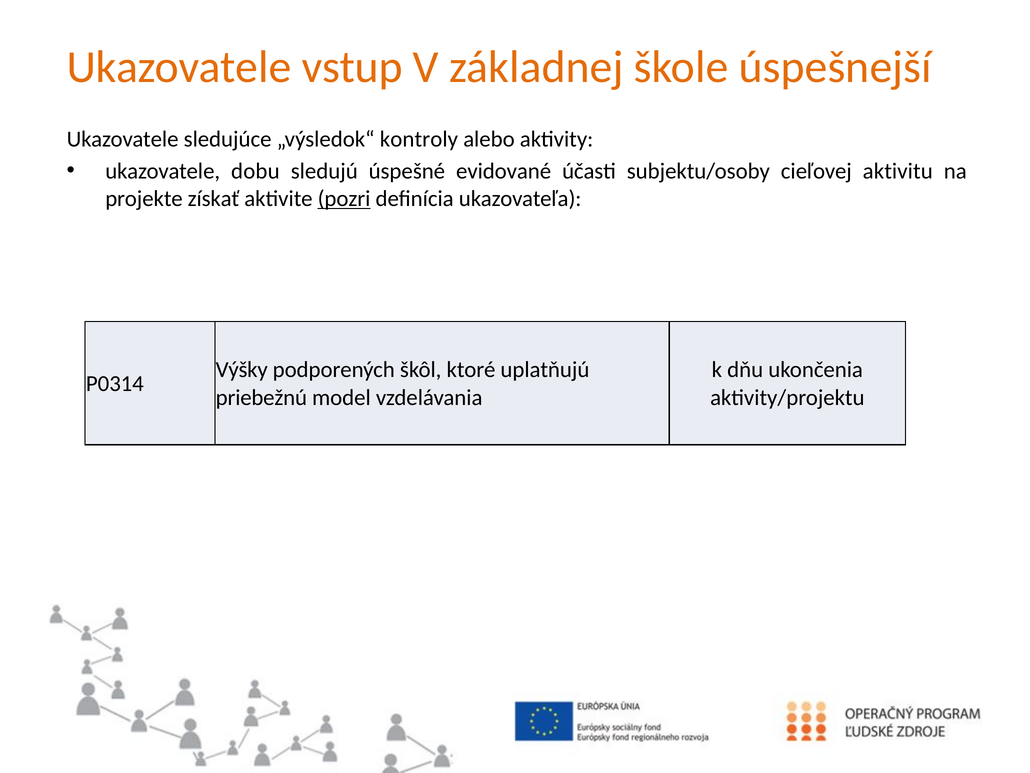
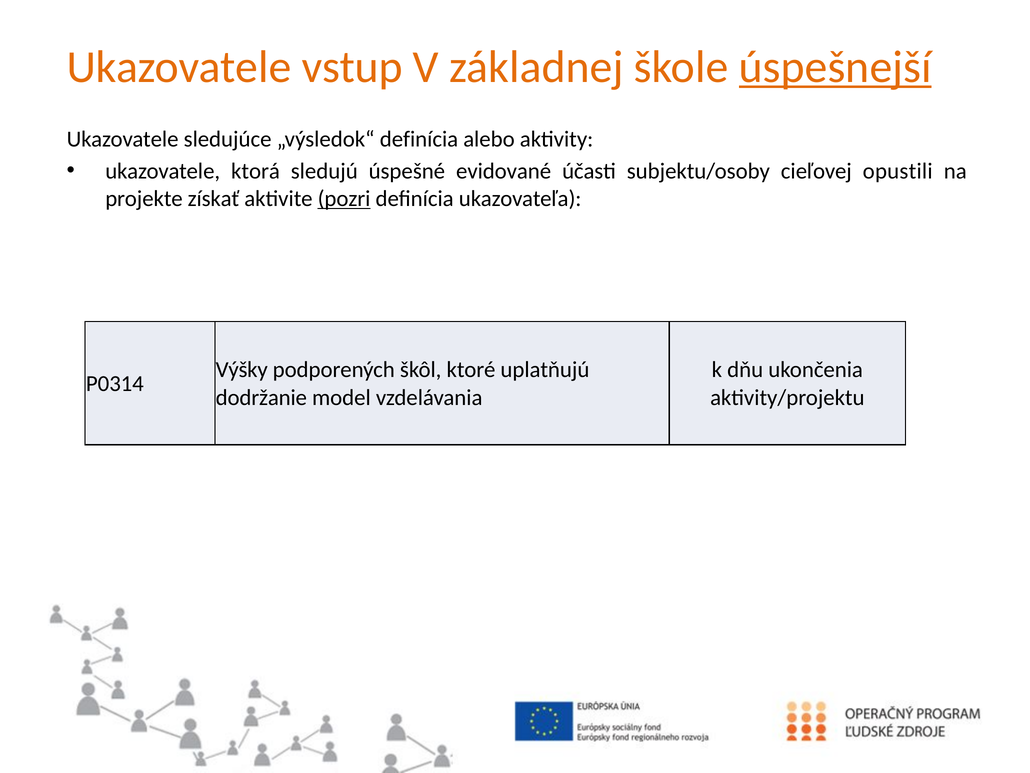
úspešnejší underline: none -> present (835, 67)
„výsledok“ kontroly: kontroly -> definícia (419, 139)
dobu: dobu -> ktorá (255, 171)
aktivitu: aktivitu -> opustili (898, 171)
priebežnú: priebežnú -> dodržanie (261, 398)
